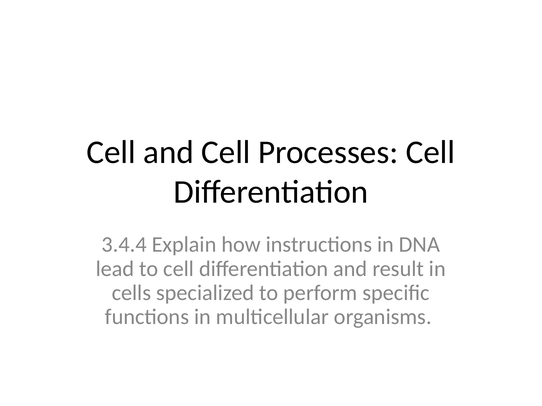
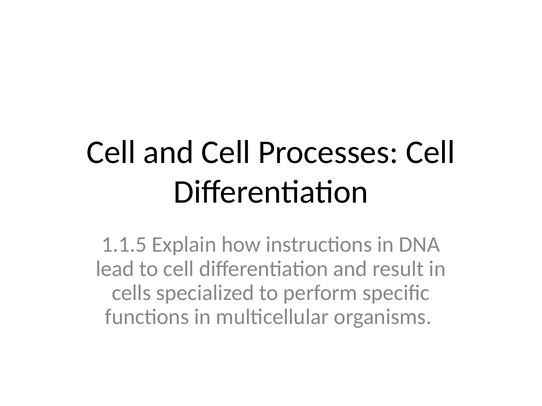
3.4.4: 3.4.4 -> 1.1.5 (124, 245)
